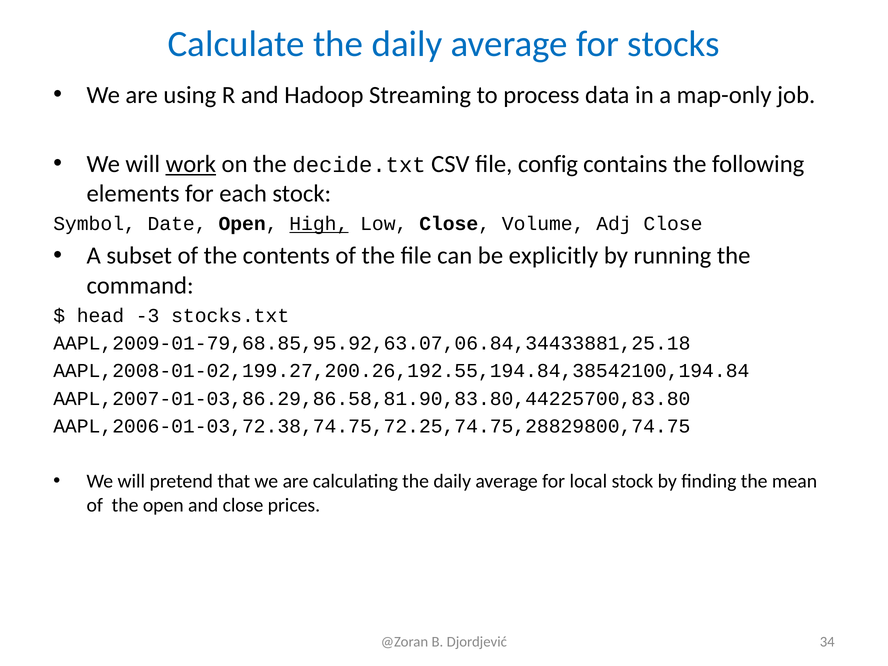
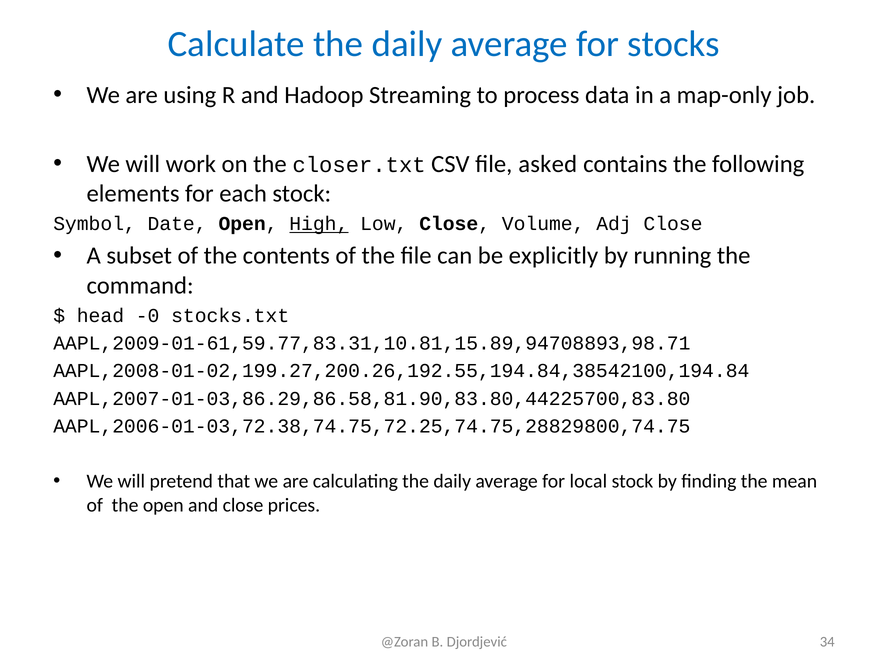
work underline: present -> none (191, 164)
decide.txt: decide.txt -> closer.txt (359, 165)
config: config -> asked (548, 164)
-3: -3 -> -0 (148, 316)
AAPL,2009-01-79,68.85,95.92,63.07,06.84,34433881,25.18: AAPL,2009-01-79,68.85,95.92,63.07,06.84,34433881,25.18 -> AAPL,2009-01-61,59.77,83.31,10.81,15.89,94708893,98.71 (372, 343)
